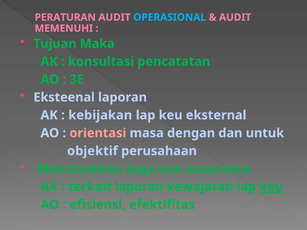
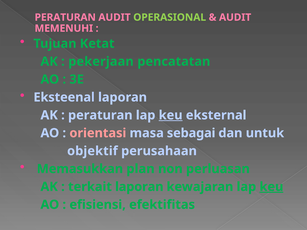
OPERASIONAL colour: light blue -> light green (170, 17)
Maka: Maka -> Ketat (97, 44)
konsultasi: konsultasi -> pekerjaan (101, 62)
kebijakan: kebijakan -> peraturan (100, 115)
keu underline: none -> present (171, 115)
dengan: dengan -> sebagai (191, 133)
juga: juga -> plan (141, 169)
assurance: assurance -> perluasan (218, 169)
